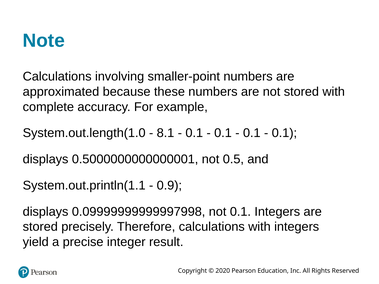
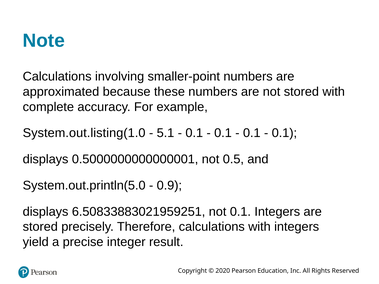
System.out.length(1.0: System.out.length(1.0 -> System.out.listing(1.0 (84, 133)
8.1: 8.1 -> 5.1 (166, 133)
System.out.println(1.1: System.out.println(1.1 -> System.out.println(5.0 (84, 186)
0.09999999999997998: 0.09999999999997998 -> 6.50833883021959251 (139, 212)
